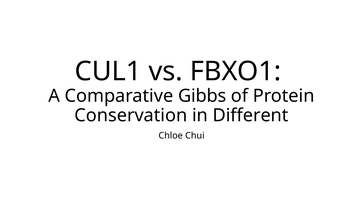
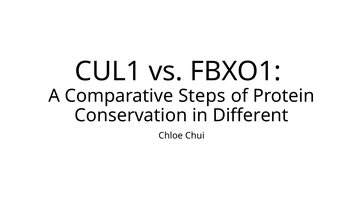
Gibbs: Gibbs -> Steps (202, 96)
